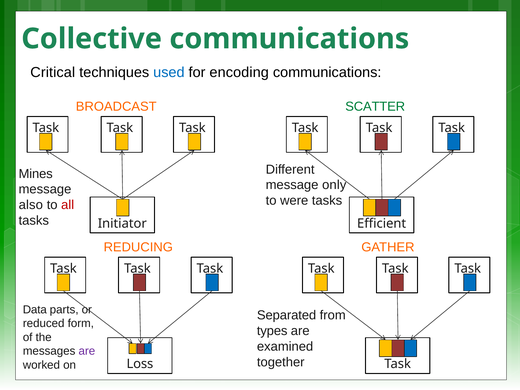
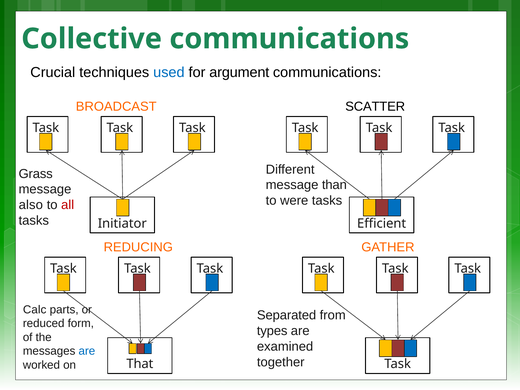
Critical: Critical -> Crucial (53, 72)
encoding: encoding -> argument (239, 72)
SCATTER colour: green -> black (375, 106)
Mines: Mines -> Grass (36, 174)
only: only -> than (334, 185)
Data: Data -> Calc (35, 310)
are colour: purple -> blue (87, 351)
Loss: Loss -> That (140, 364)
